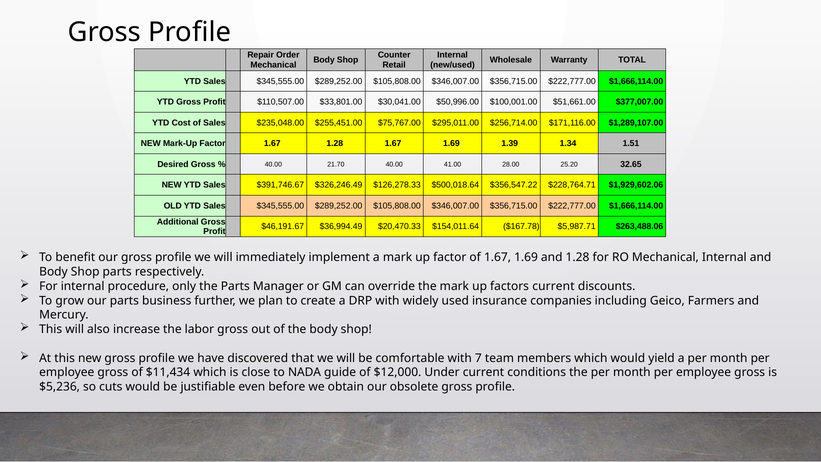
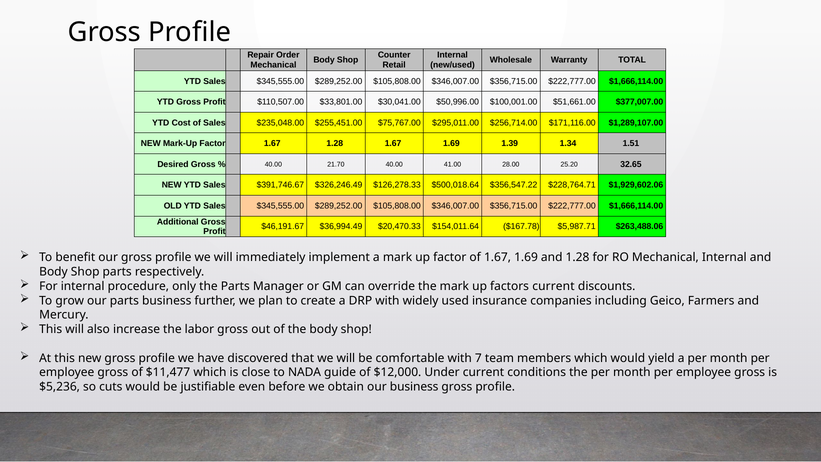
$11,434: $11,434 -> $11,477 (168, 372)
our obsolete: obsolete -> business (414, 387)
